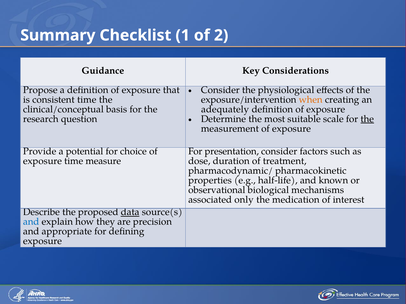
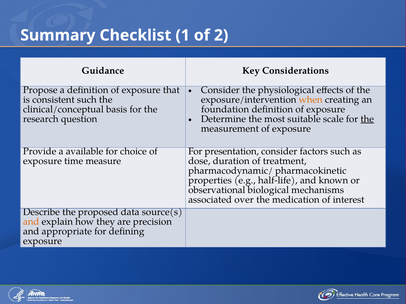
consistent time: time -> such (87, 100)
adequately: adequately -> foundation (225, 109)
potential: potential -> available (85, 152)
only: only -> over (244, 200)
data underline: present -> none (130, 212)
and colour: blue -> orange (31, 222)
